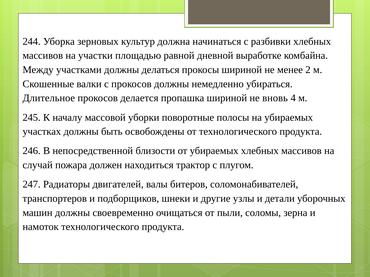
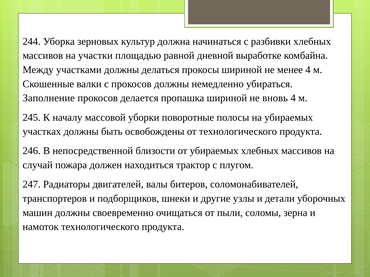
менее 2: 2 -> 4 (308, 70)
Длительное: Длительное -> Заполнение (49, 98)
